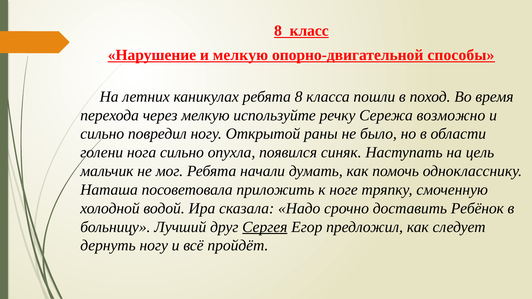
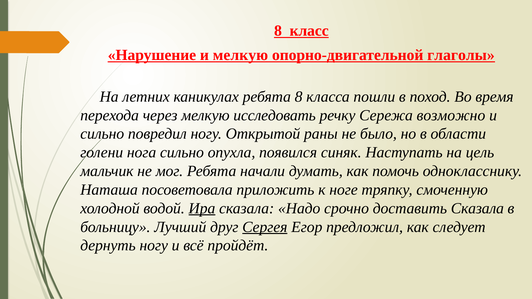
способы: способы -> глаголы (461, 55)
используйте: используйте -> исследовать (275, 115)
Ира underline: none -> present (202, 208)
доставить Ребёнок: Ребёнок -> Сказала (477, 208)
